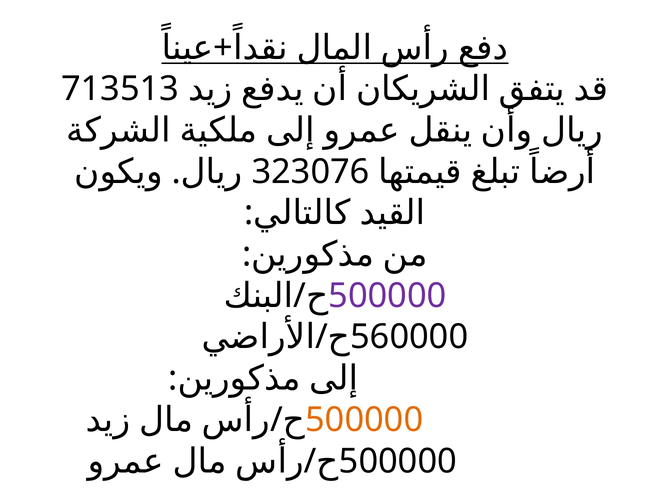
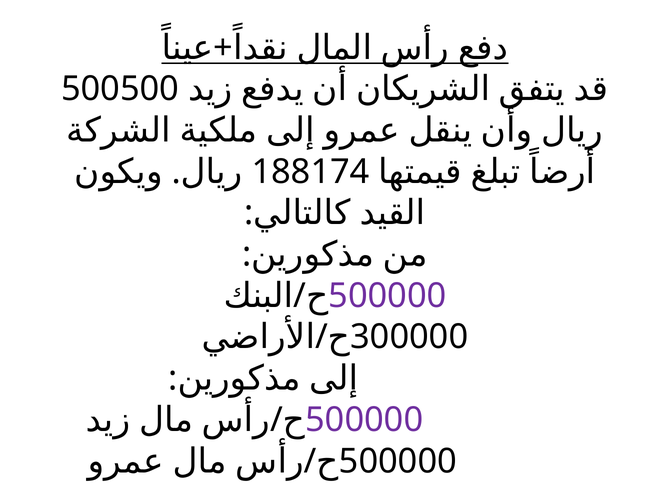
713513: 713513 -> 500500 (120, 89)
323076: 323076 -> 188174 (311, 172)
560000: 560000 -> 300000 (409, 337)
500000 colour: orange -> purple (364, 419)
